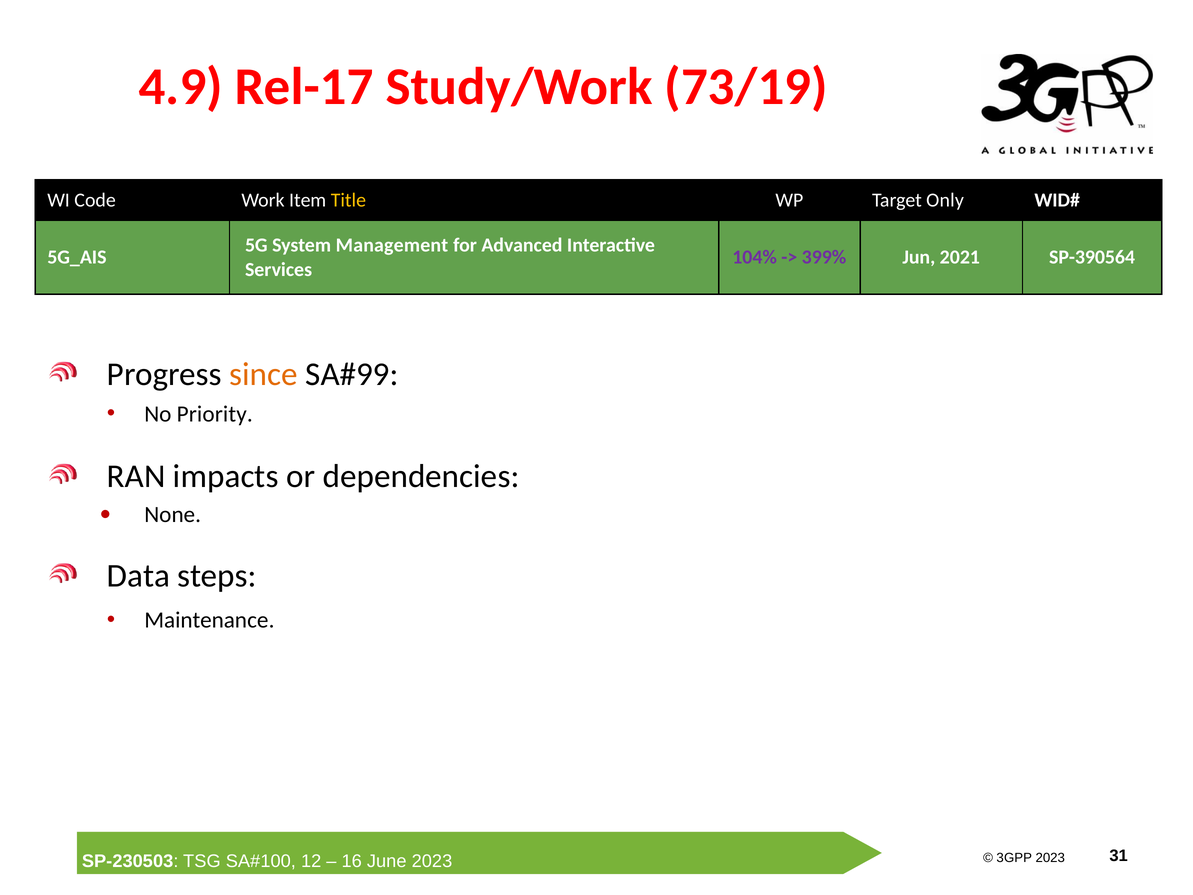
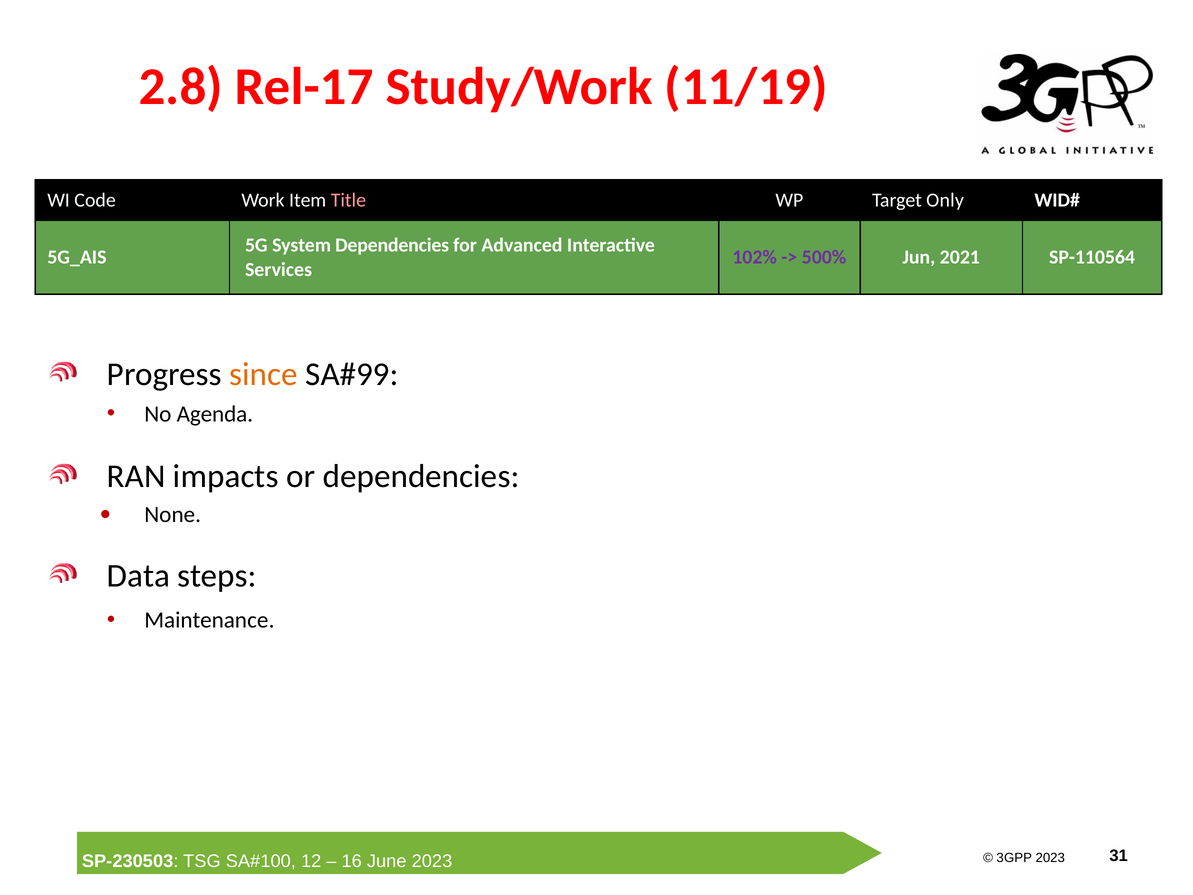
4.9: 4.9 -> 2.8 (181, 87)
73/19: 73/19 -> 11/19 (746, 87)
Title colour: yellow -> pink (348, 200)
System Management: Management -> Dependencies (392, 245)
104%: 104% -> 102% (755, 257)
399%: 399% -> 500% (824, 257)
SP-390564: SP-390564 -> SP-110564 (1092, 257)
Priority: Priority -> Agenda (215, 414)
